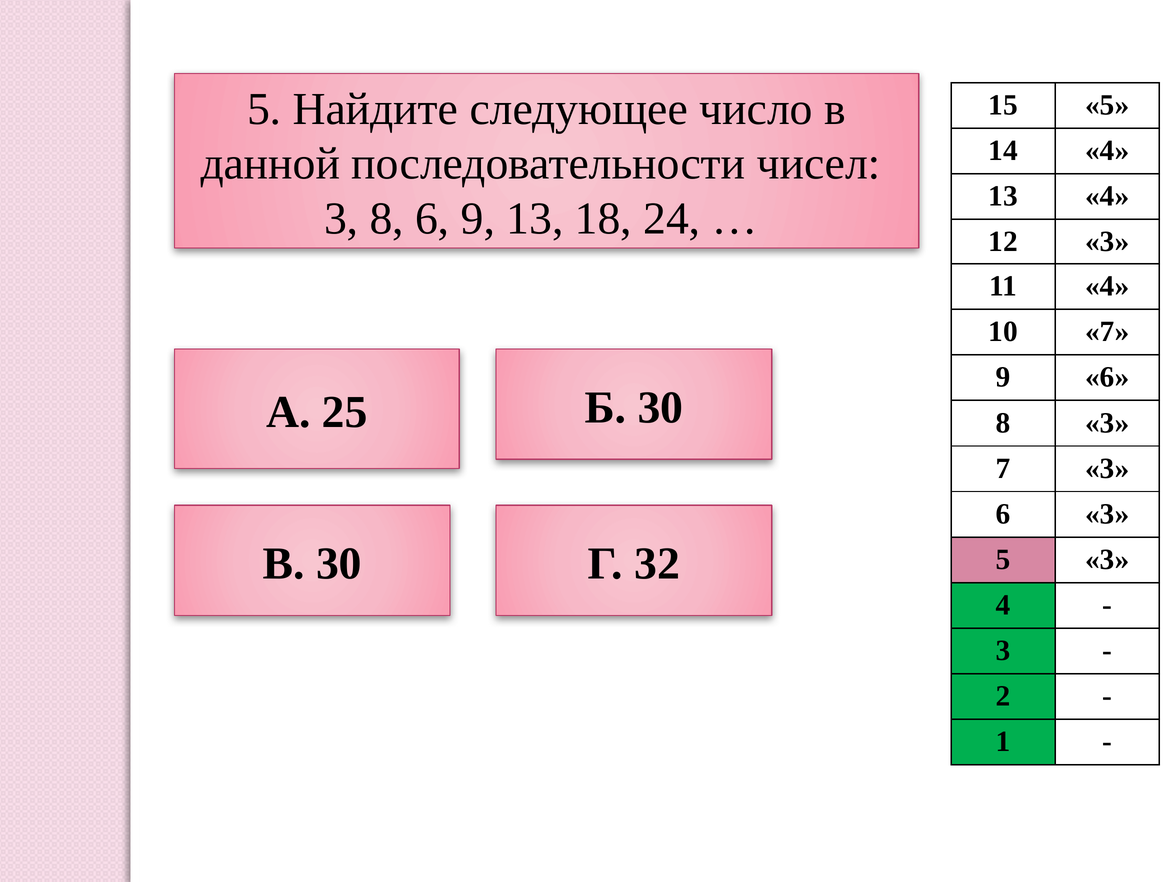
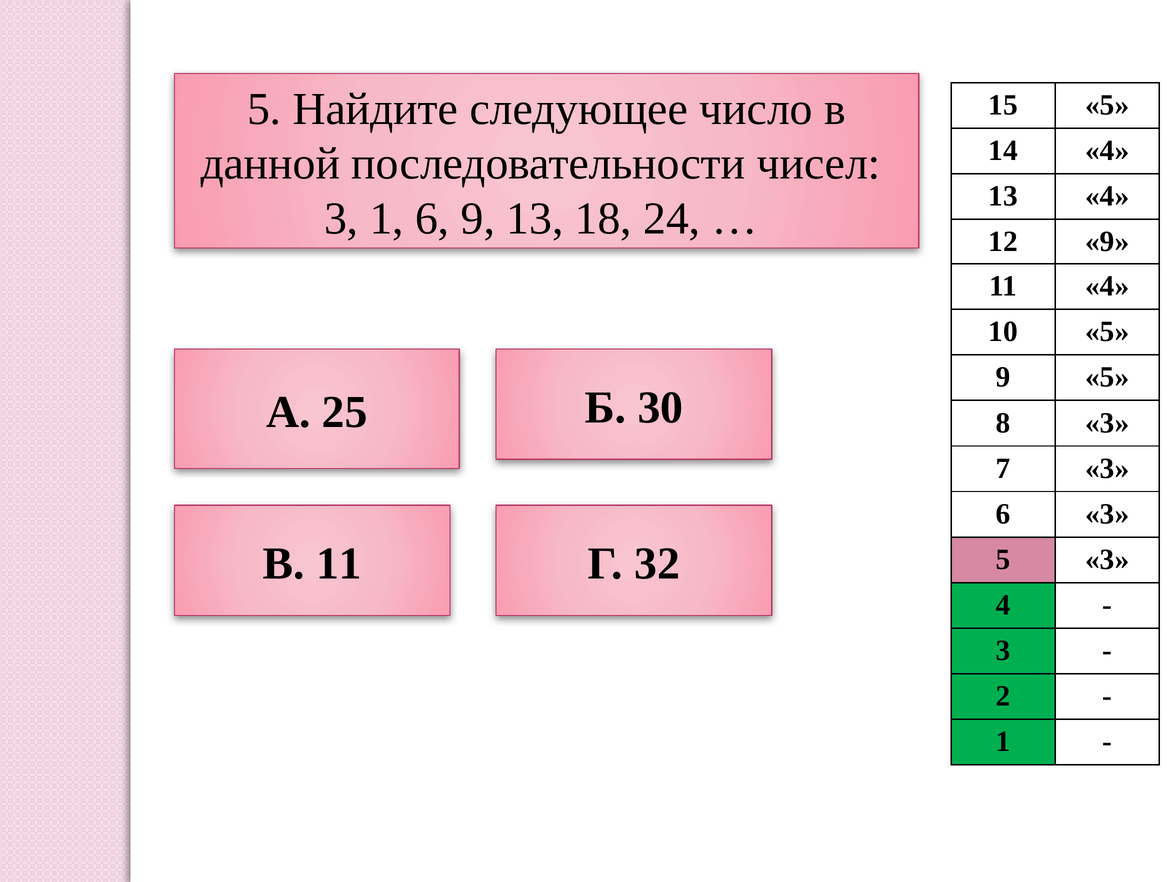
3 8: 8 -> 1 (387, 219)
12 3: 3 -> 9 (1107, 242)
10 7: 7 -> 5 (1107, 332)
9 6: 6 -> 5 (1107, 377)
В 30: 30 -> 11 (339, 564)
